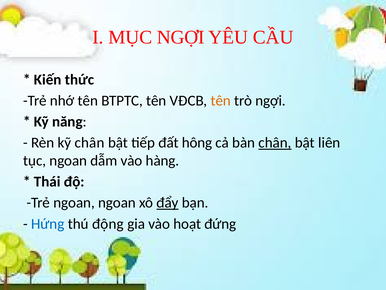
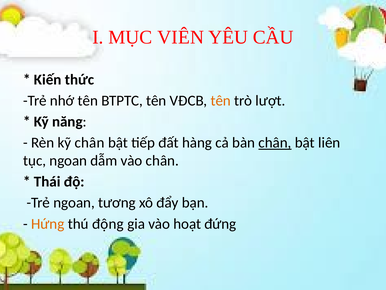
MỤC NGỢI: NGỢI -> VIÊN (181, 37)
trò ngợi: ngợi -> lượt (271, 100)
hông: hông -> hàng (197, 142)
vào hàng: hàng -> chân (162, 160)
ngoan ngoan: ngoan -> tương (117, 202)
đẩy underline: present -> none (167, 202)
Hứng colour: blue -> orange (48, 223)
